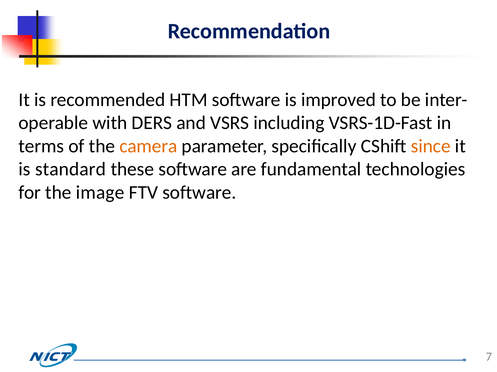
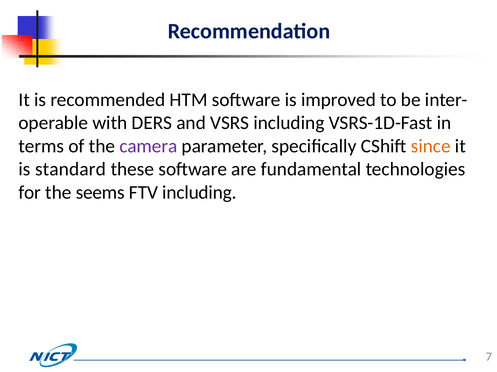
camera colour: orange -> purple (148, 146)
image: image -> seems (100, 193)
FTV software: software -> including (199, 193)
